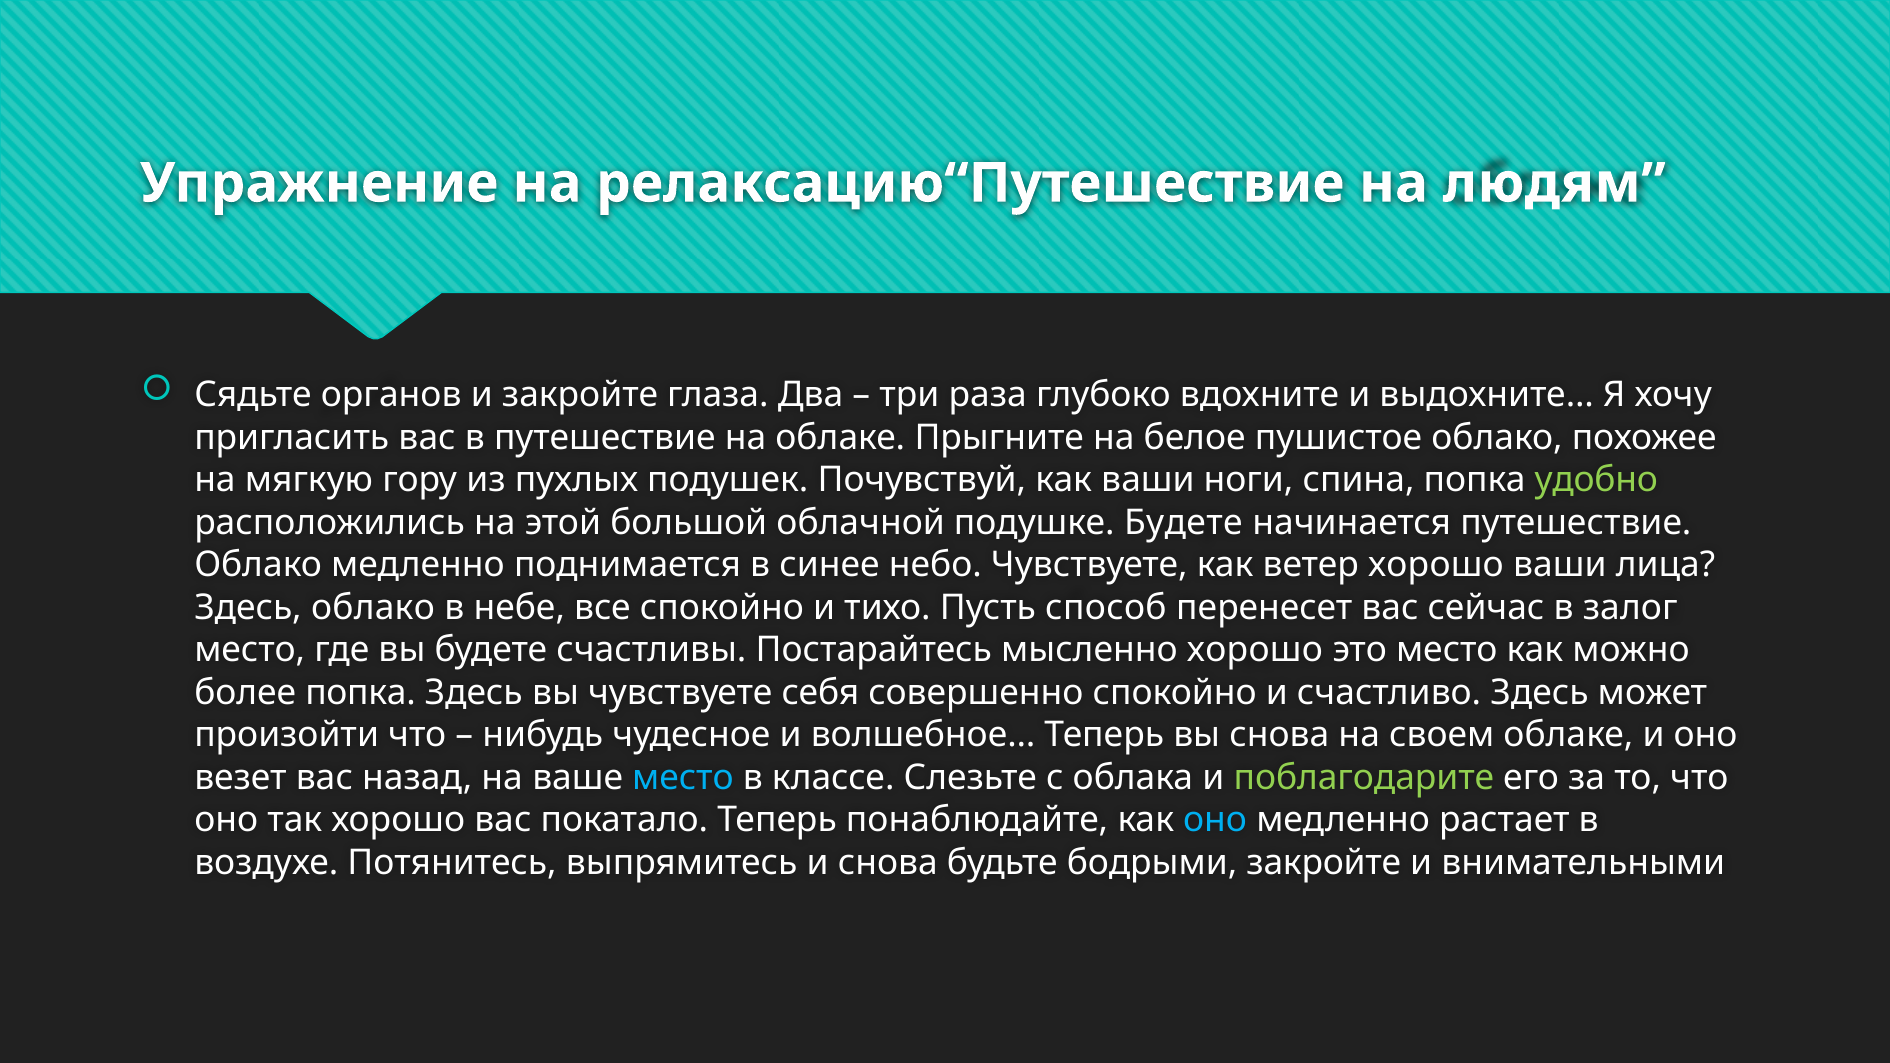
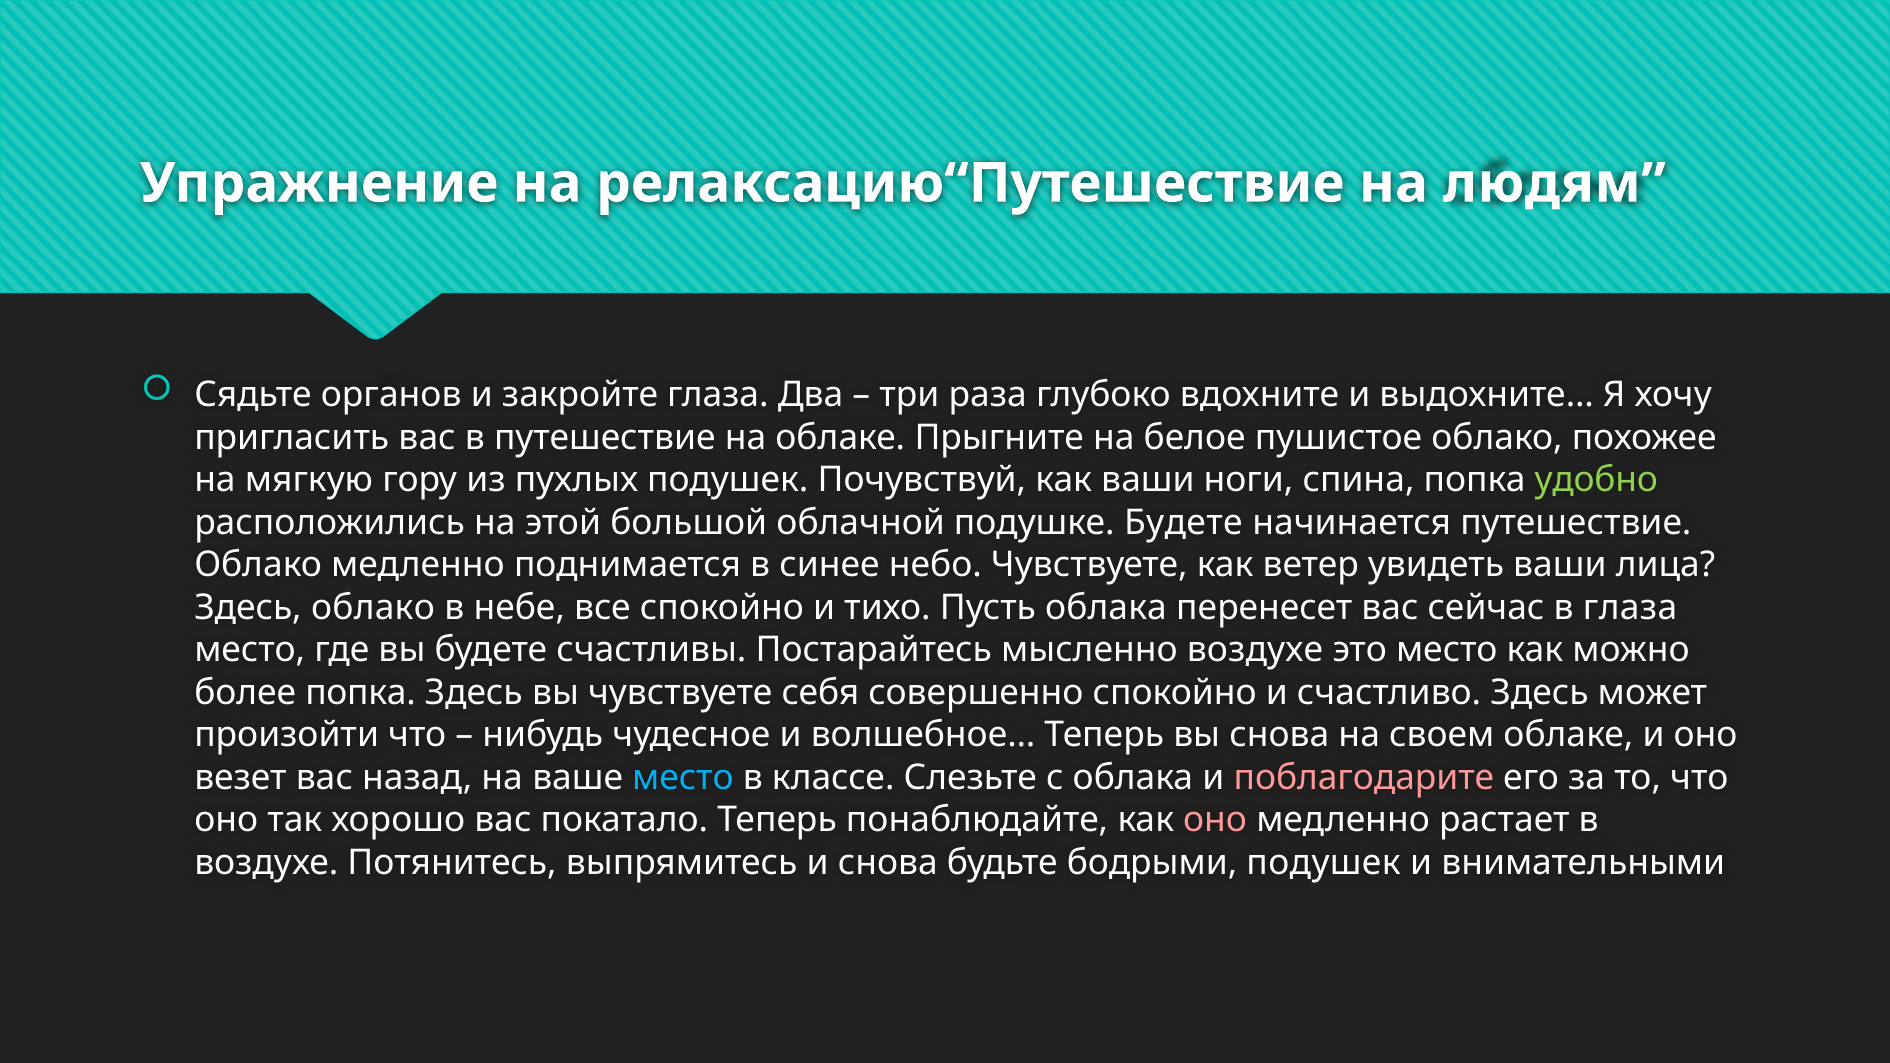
ветер хорошо: хорошо -> увидеть (1436, 565)
Пусть способ: способ -> облака (1106, 608)
в залог: залог -> глаза (1630, 608)
мысленно хорошо: хорошо -> воздухе (1255, 650)
поблагодарите colour: light green -> pink (1364, 778)
оно colour: light blue -> pink (1215, 820)
бодрыми закройте: закройте -> подушек (1324, 863)
